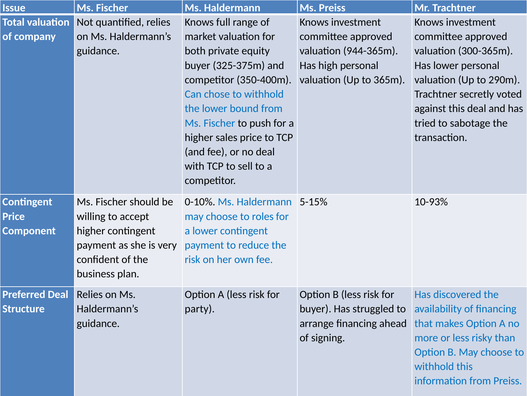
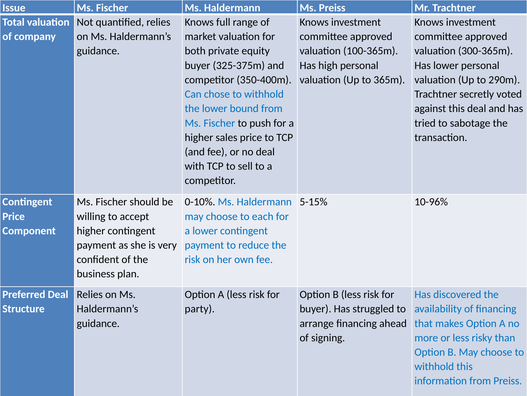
944-365m: 944-365m -> 100-365m (371, 51)
10-93%: 10-93% -> 10-96% (431, 202)
roles: roles -> each (263, 216)
